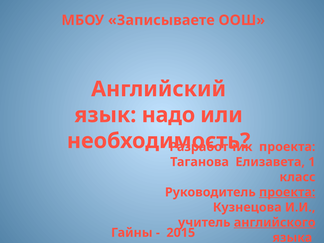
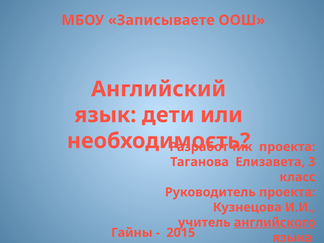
надо: надо -> дети (168, 115)
1: 1 -> 3 (312, 162)
проекта underline: present -> none (287, 192)
